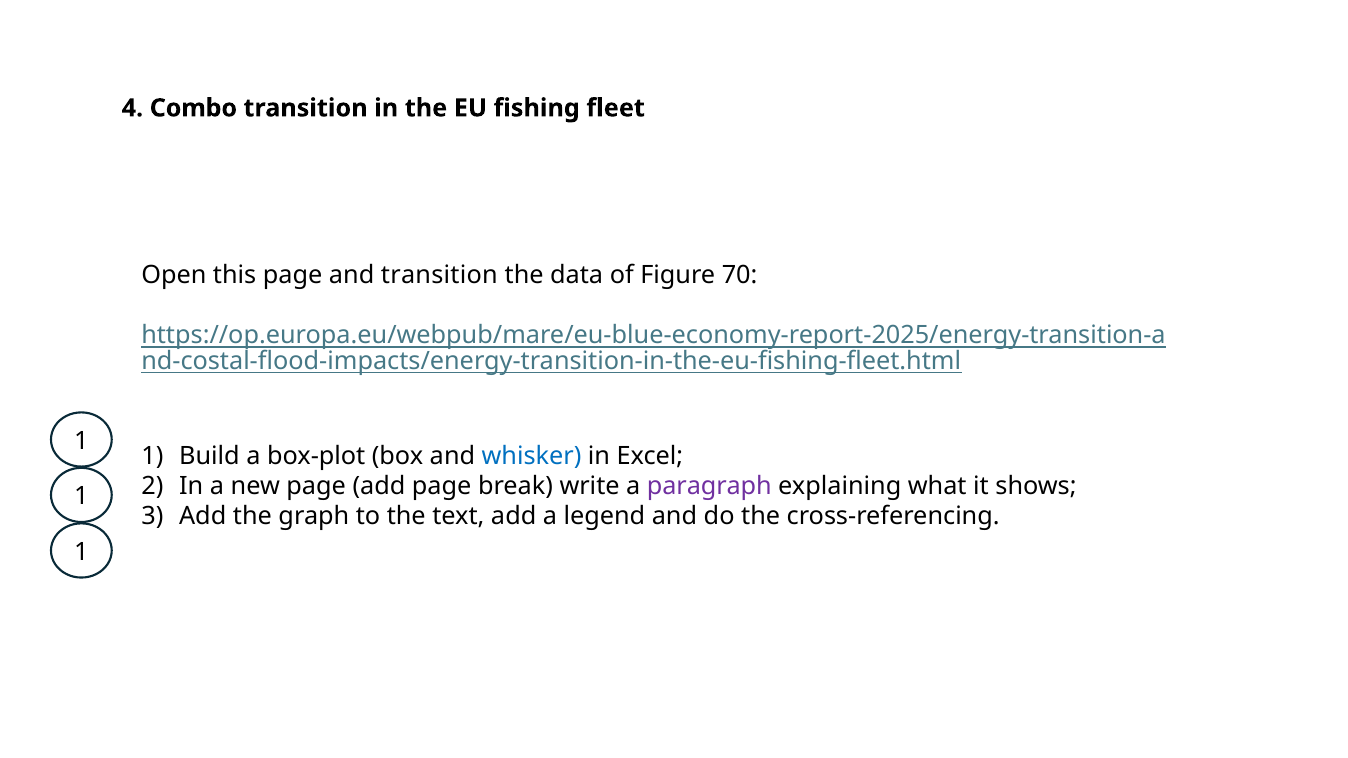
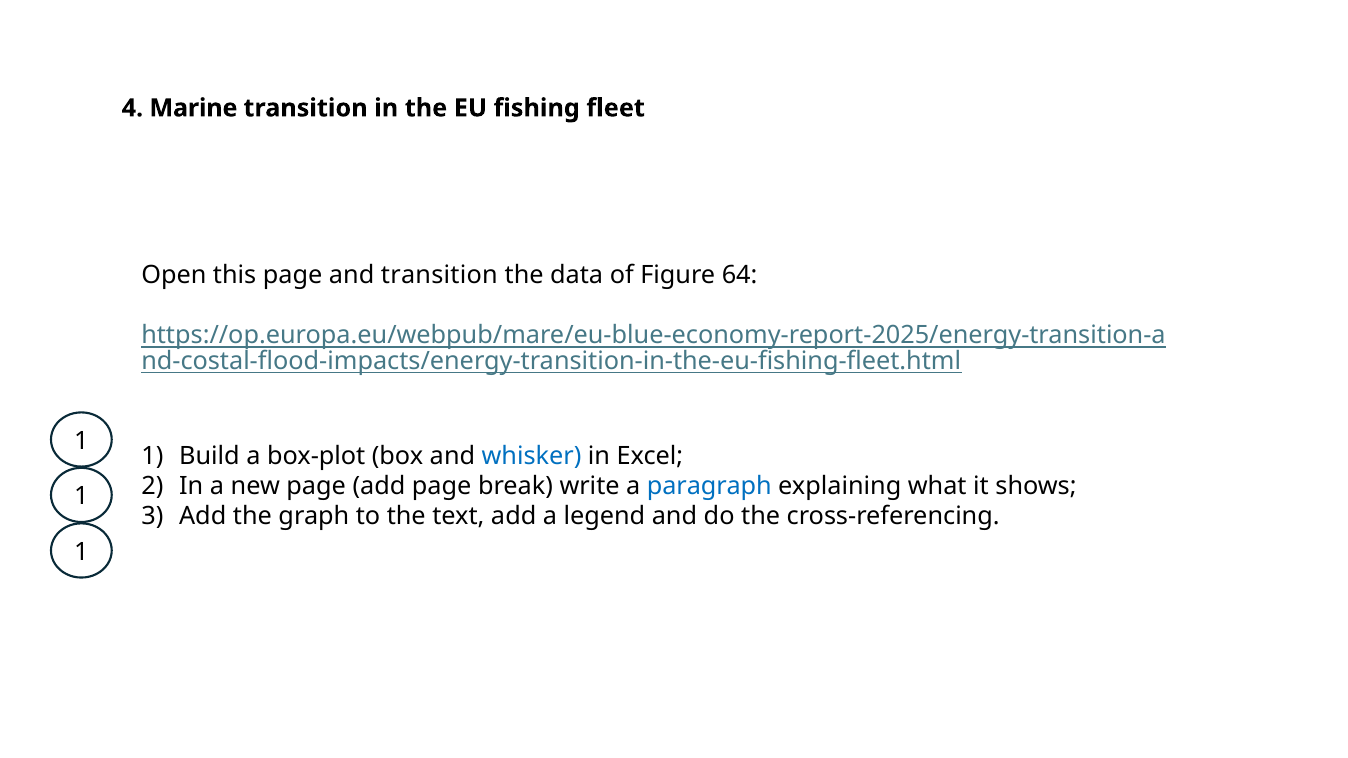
Combo: Combo -> Marine (193, 108)
70: 70 -> 64 (740, 275)
paragraph colour: purple -> blue (709, 486)
